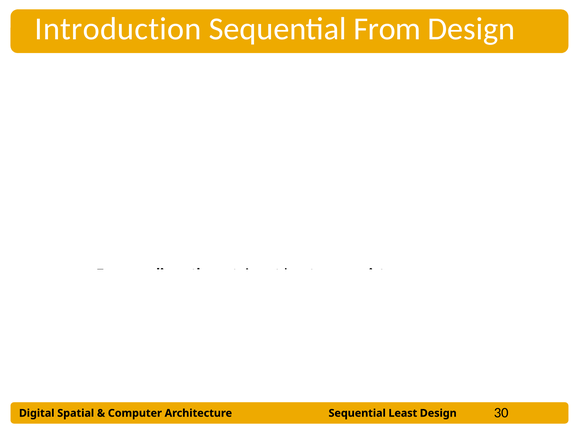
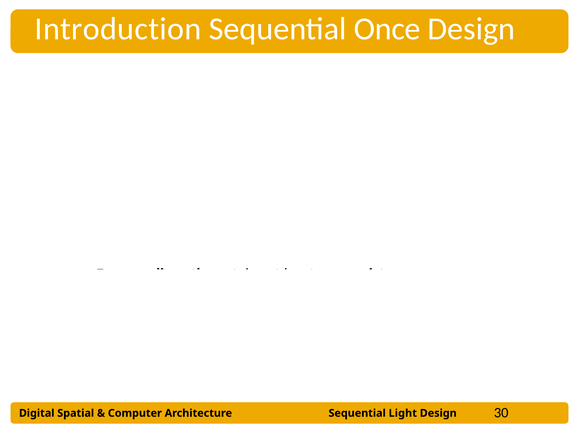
From: From -> Once (387, 29)
Sequential Least: Least -> Light (403, 413)
